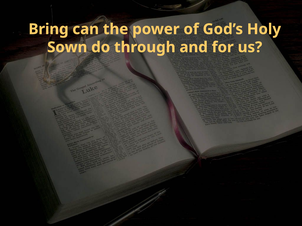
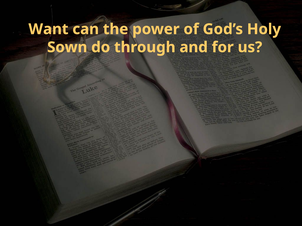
Bring: Bring -> Want (48, 29)
